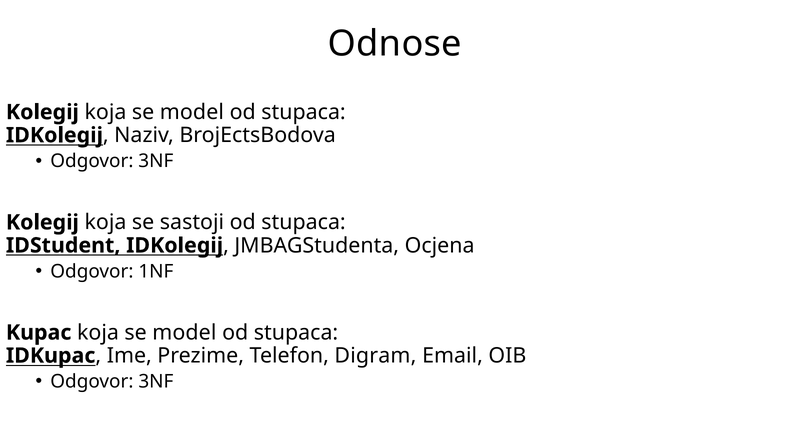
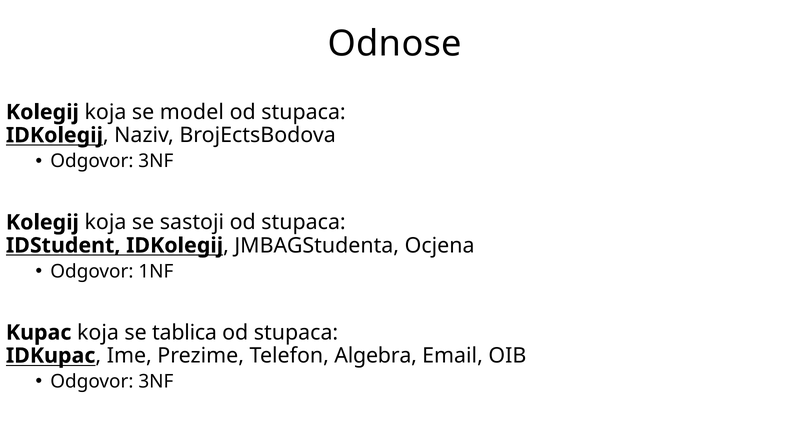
Kupac koja se model: model -> tablica (185, 333)
Digram: Digram -> Algebra (376, 356)
